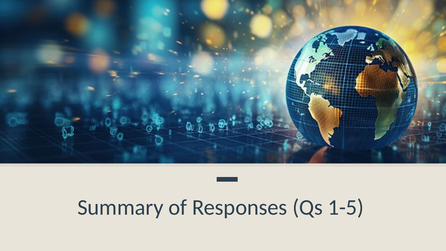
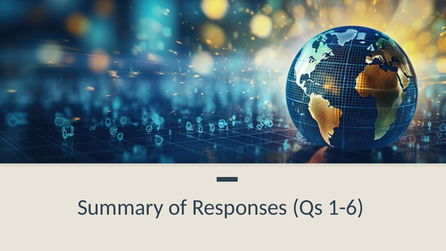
1-5: 1-5 -> 1-6 (346, 207)
